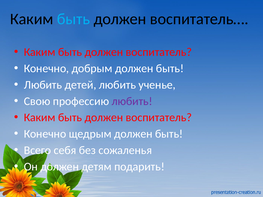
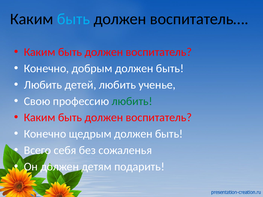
любить colour: purple -> green (132, 101)
